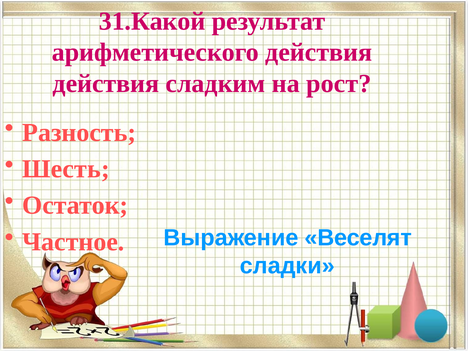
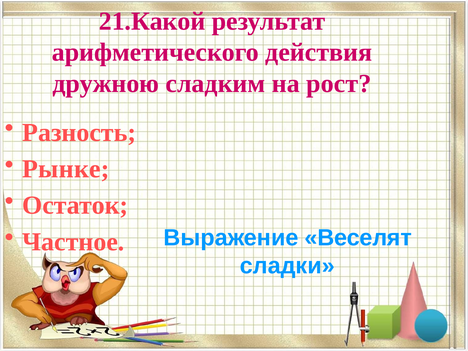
31.Какой: 31.Какой -> 21.Какой (152, 21)
действия: действия -> дружною (106, 84)
Шесть: Шесть -> Рынке (66, 169)
